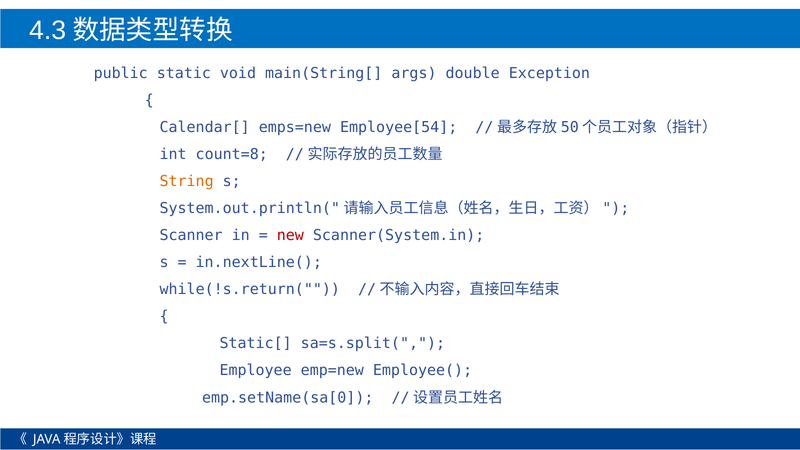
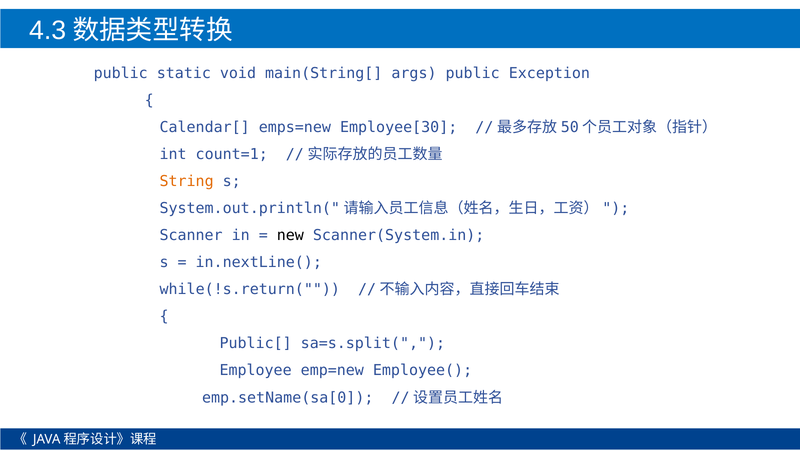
args double: double -> public (473, 73)
Employee[54: Employee[54 -> Employee[30 (399, 127)
count=8: count=8 -> count=1 (232, 154)
new colour: red -> black (290, 235)
Static[: Static[ -> Public[ (256, 343)
